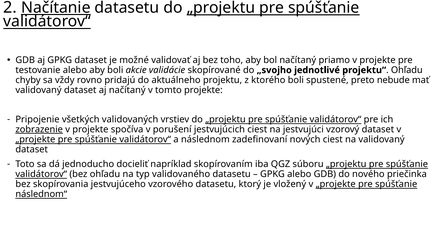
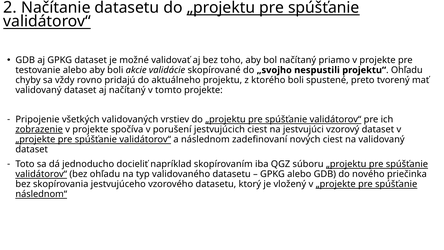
Načítanie underline: present -> none (56, 8)
jednotlivé: jednotlivé -> nespustili (317, 70)
nebude: nebude -> tvorený (393, 80)
